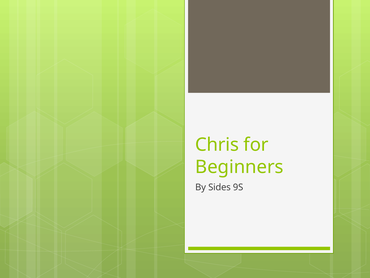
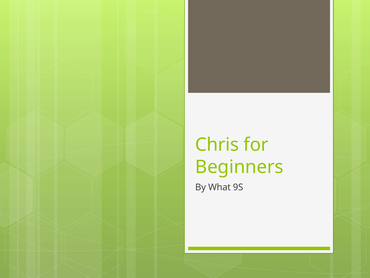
Sides: Sides -> What (219, 187)
